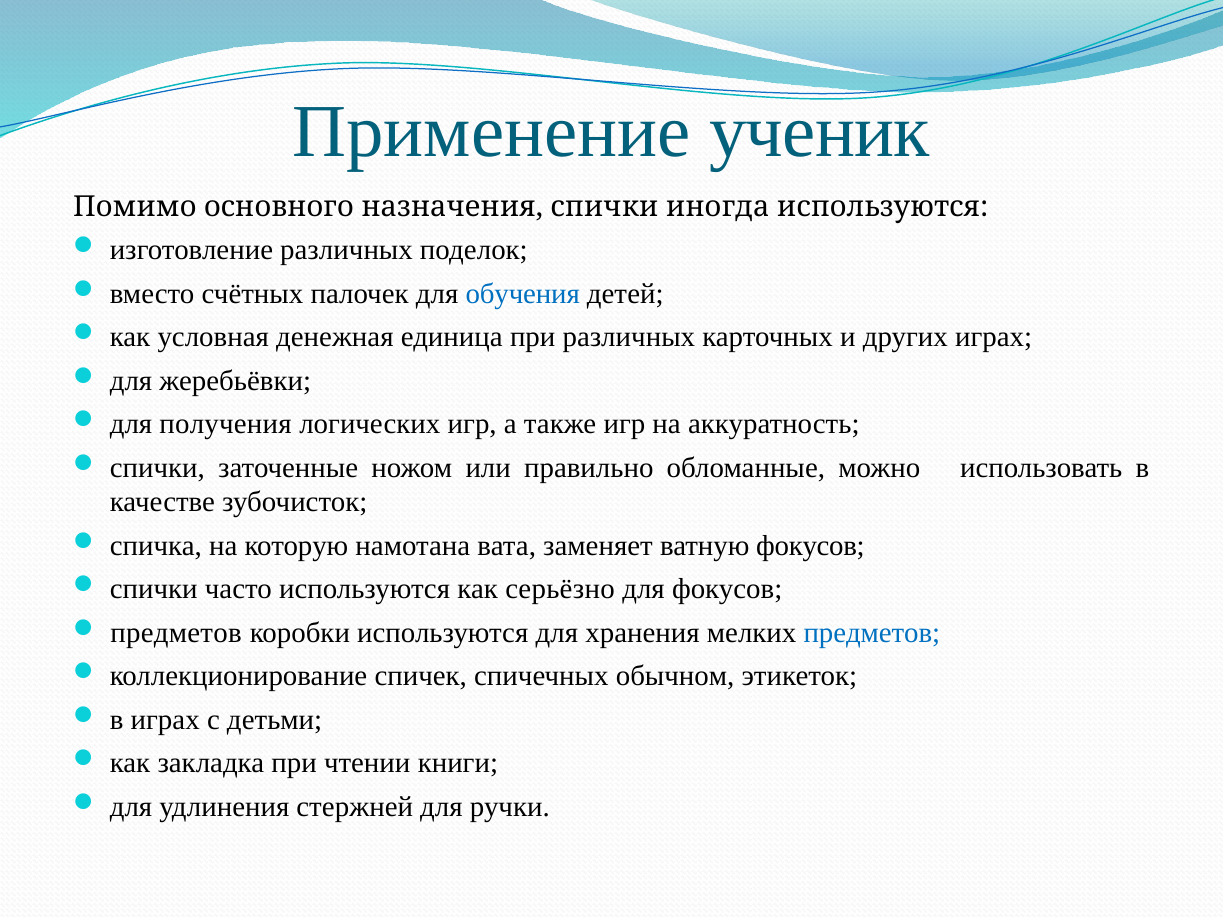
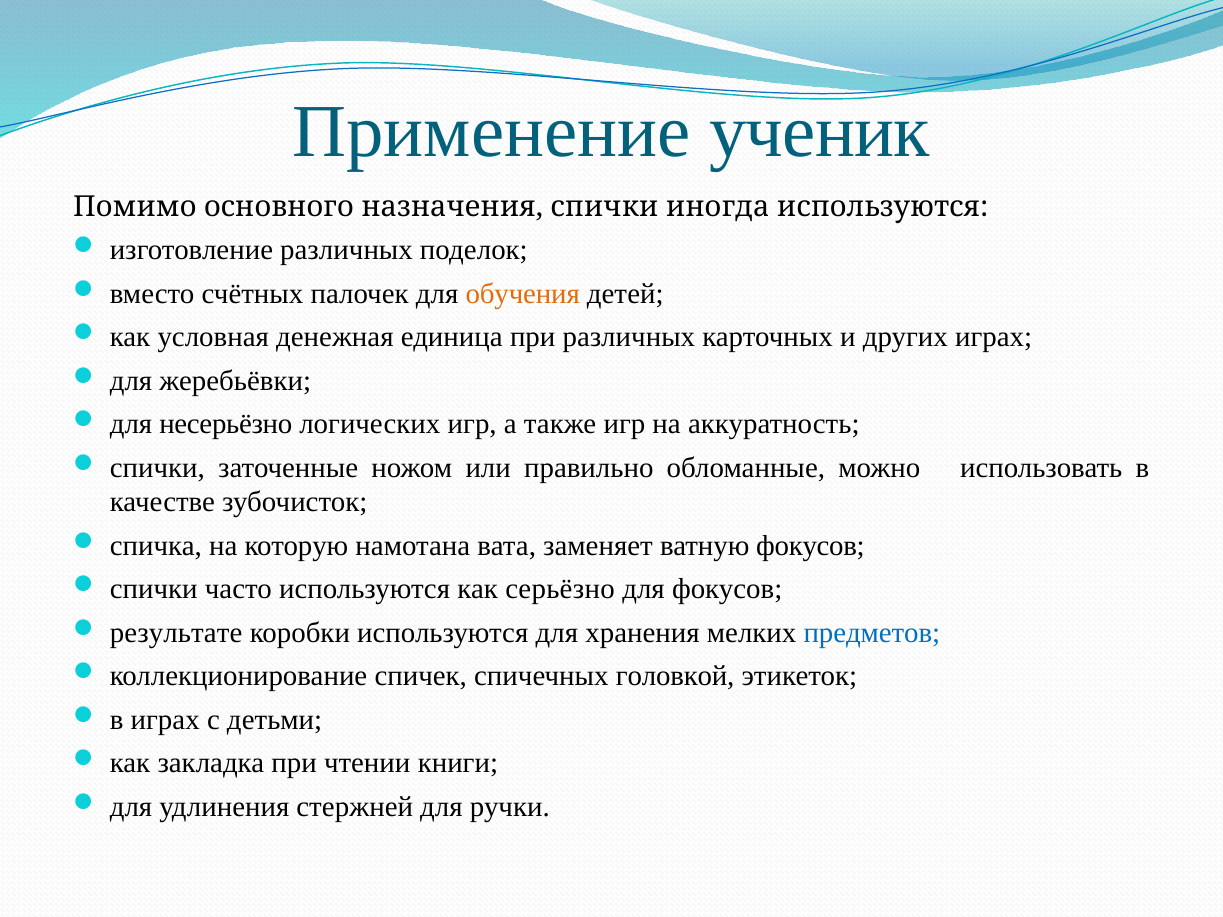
обучения colour: blue -> orange (523, 294)
получения: получения -> несерьёзно (226, 424)
предметов: предметов -> результате (176, 633)
обычном: обычном -> головкой (675, 676)
